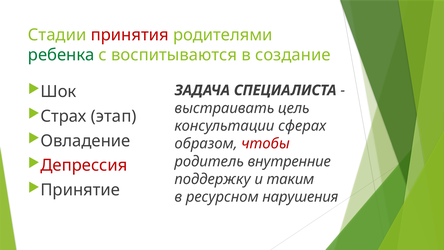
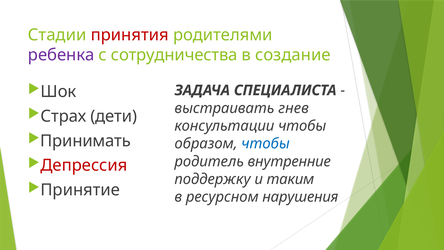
ребенка colour: green -> purple (61, 55)
воспитываются: воспитываются -> сотрудничества (174, 55)
цель: цель -> гнев (294, 108)
этап: этап -> дети (114, 116)
консультации сферах: сферах -> чтобы (302, 126)
Овладение: Овладение -> Принимать (86, 141)
чтобы colour: red -> blue (266, 144)
